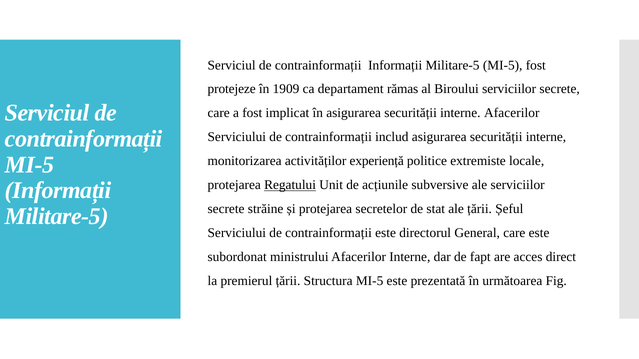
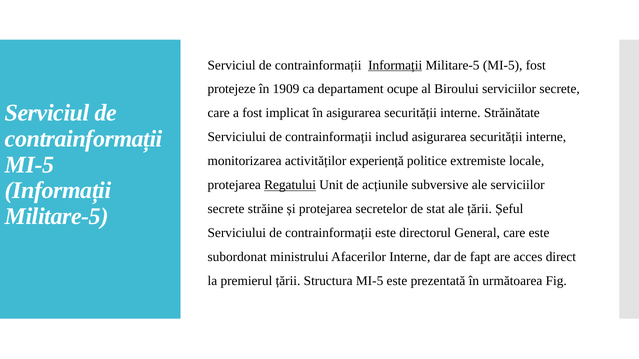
Informații underline: none -> present (395, 65)
rămas: rămas -> ocupe (403, 89)
interne Afacerilor: Afacerilor -> Străinătate (512, 113)
